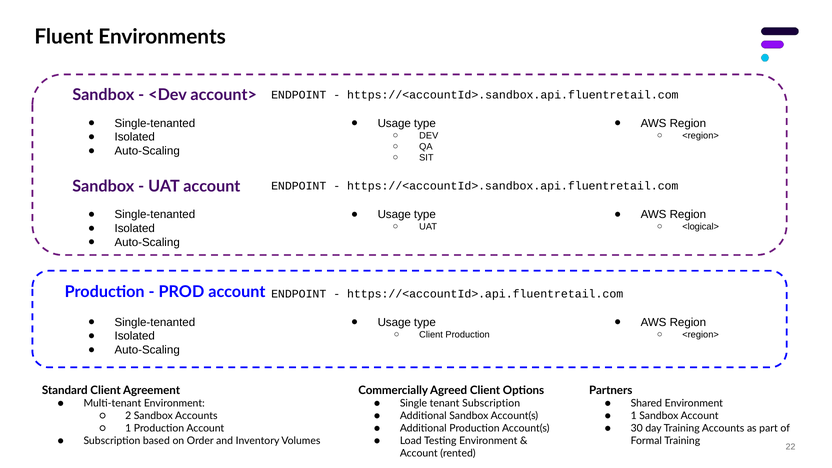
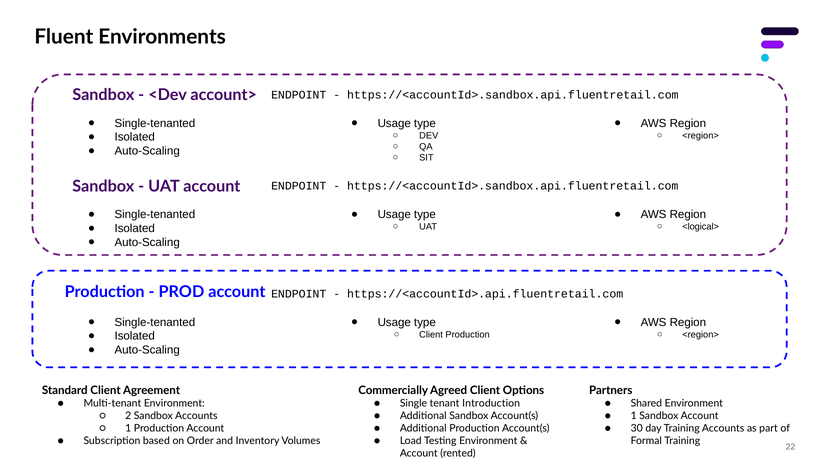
tenant Subscription: Subscription -> Introduction (491, 403)
